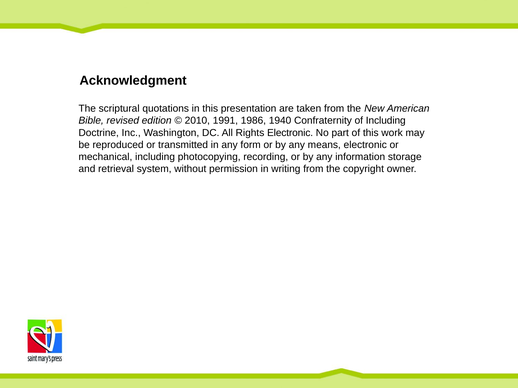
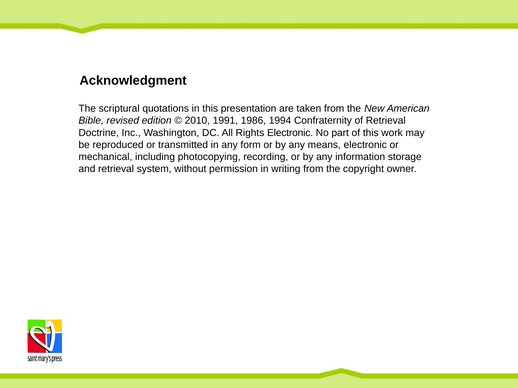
1940: 1940 -> 1994 (280, 121)
of Including: Including -> Retrieval (386, 121)
